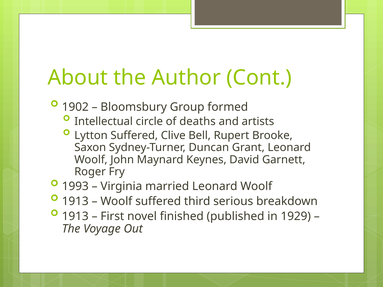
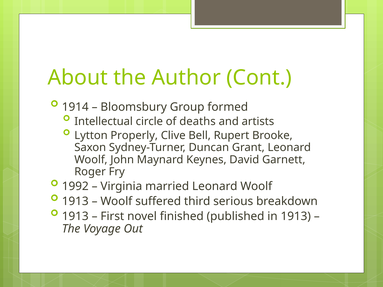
1902: 1902 -> 1914 (75, 107)
Lytton Suffered: Suffered -> Properly (134, 136)
1993: 1993 -> 1992 (75, 187)
in 1929: 1929 -> 1913 (296, 216)
